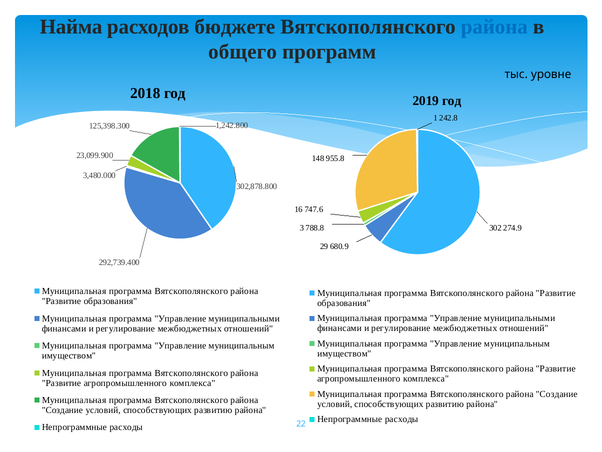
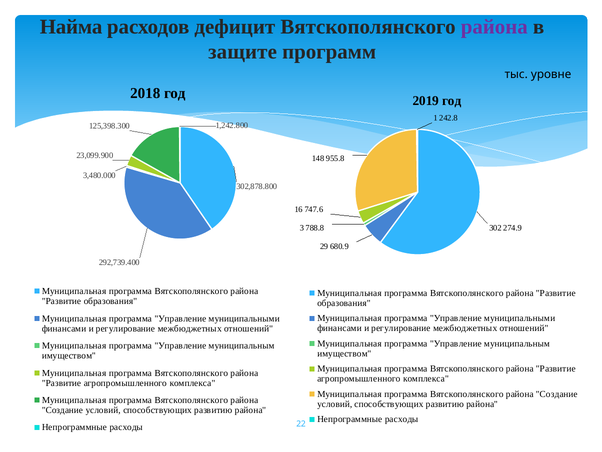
бюджете: бюджете -> дефицит (235, 27)
района colour: blue -> purple (494, 27)
общего: общего -> защите (243, 52)
